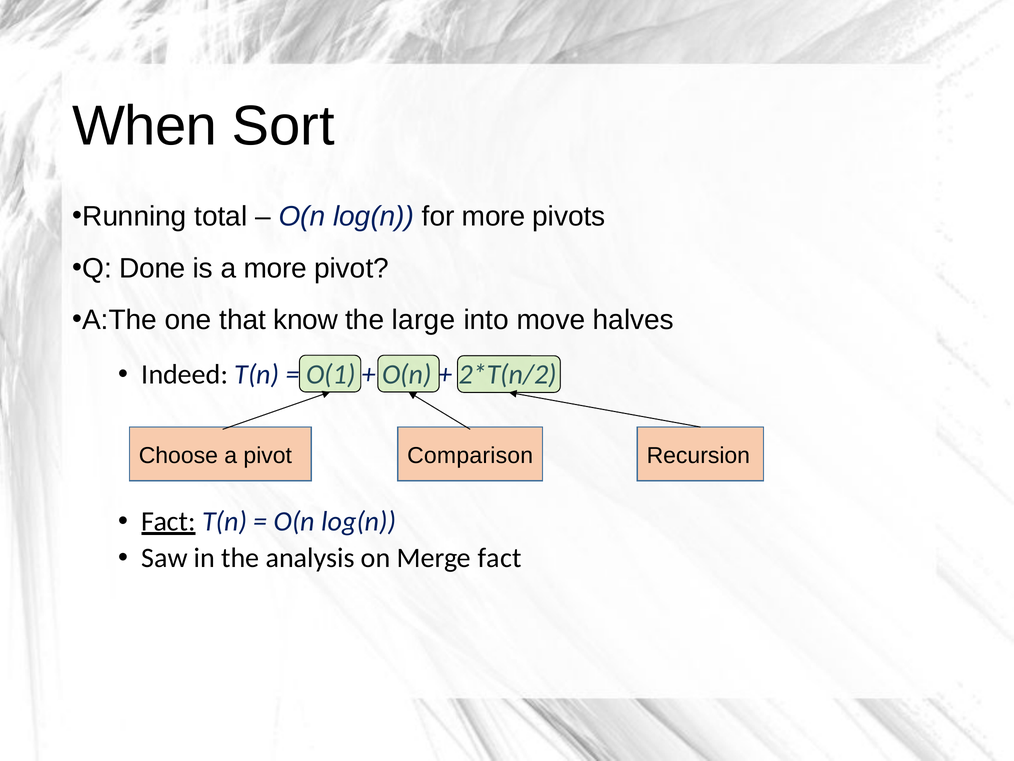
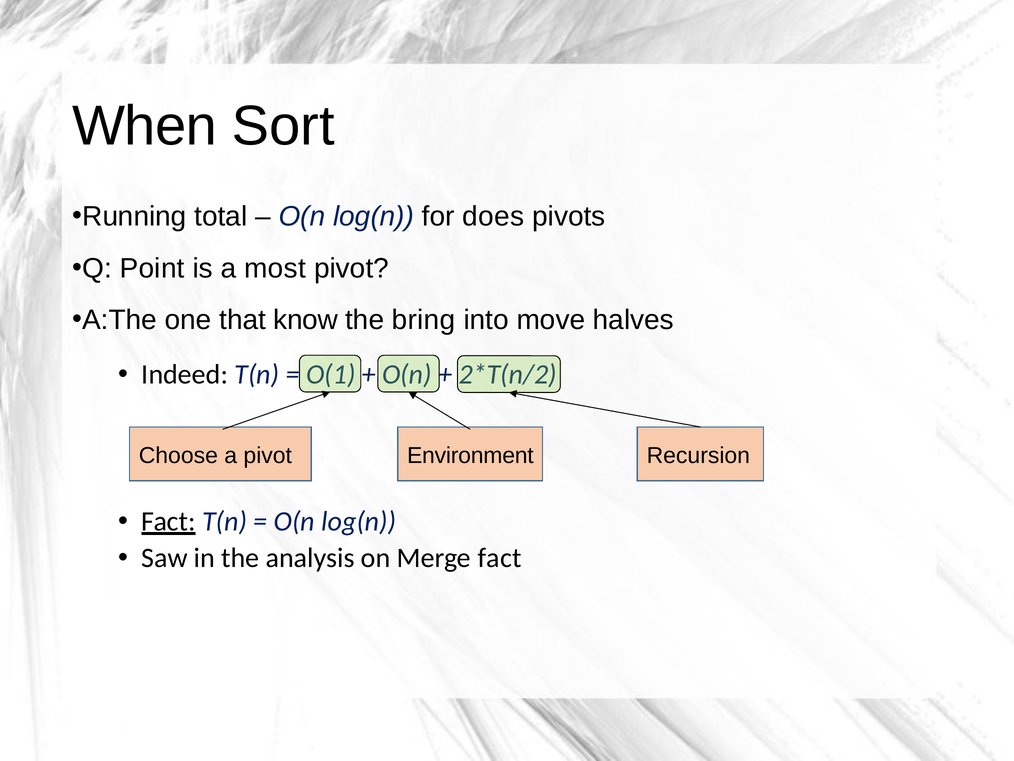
for more: more -> does (493, 216)
Done: Done -> Point (152, 268)
a more: more -> most (275, 268)
large: large -> bring (424, 320)
Comparison: Comparison -> Environment (470, 455)
